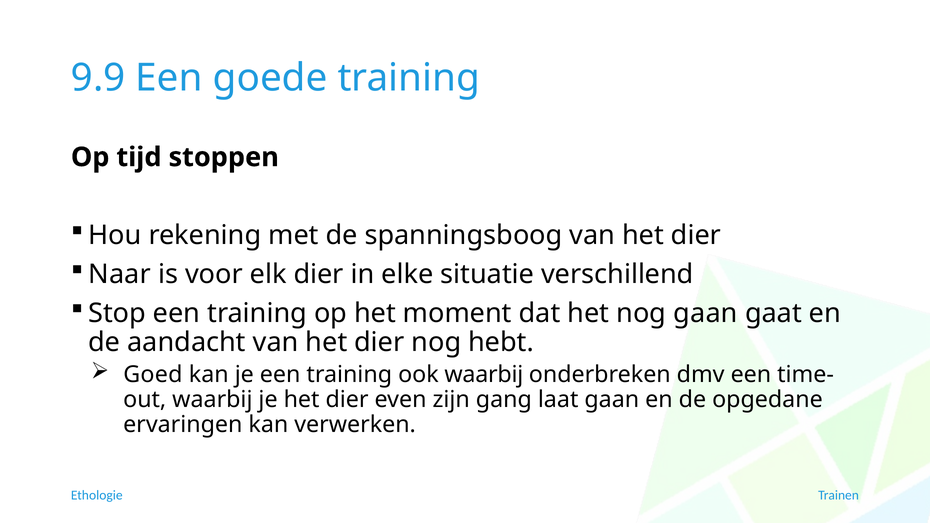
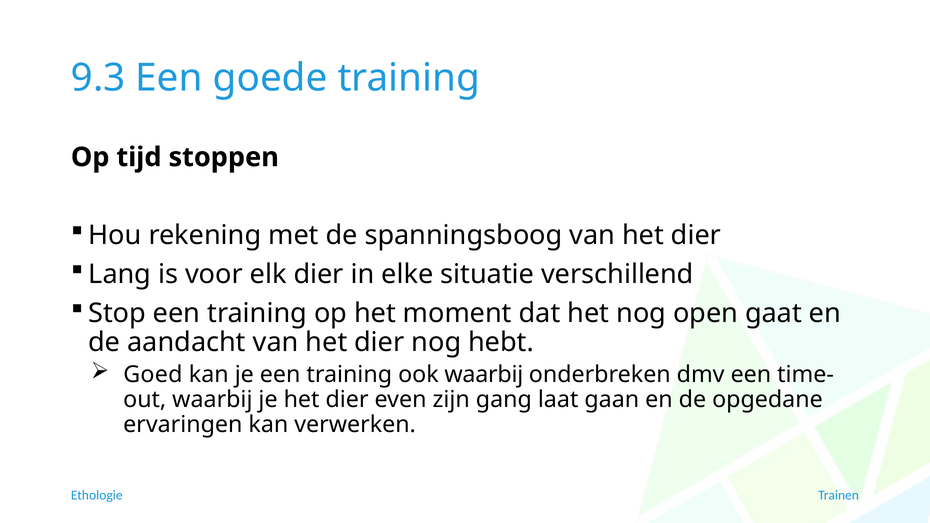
9.9: 9.9 -> 9.3 (98, 78)
Naar: Naar -> Lang (120, 274)
nog gaan: gaan -> open (706, 313)
